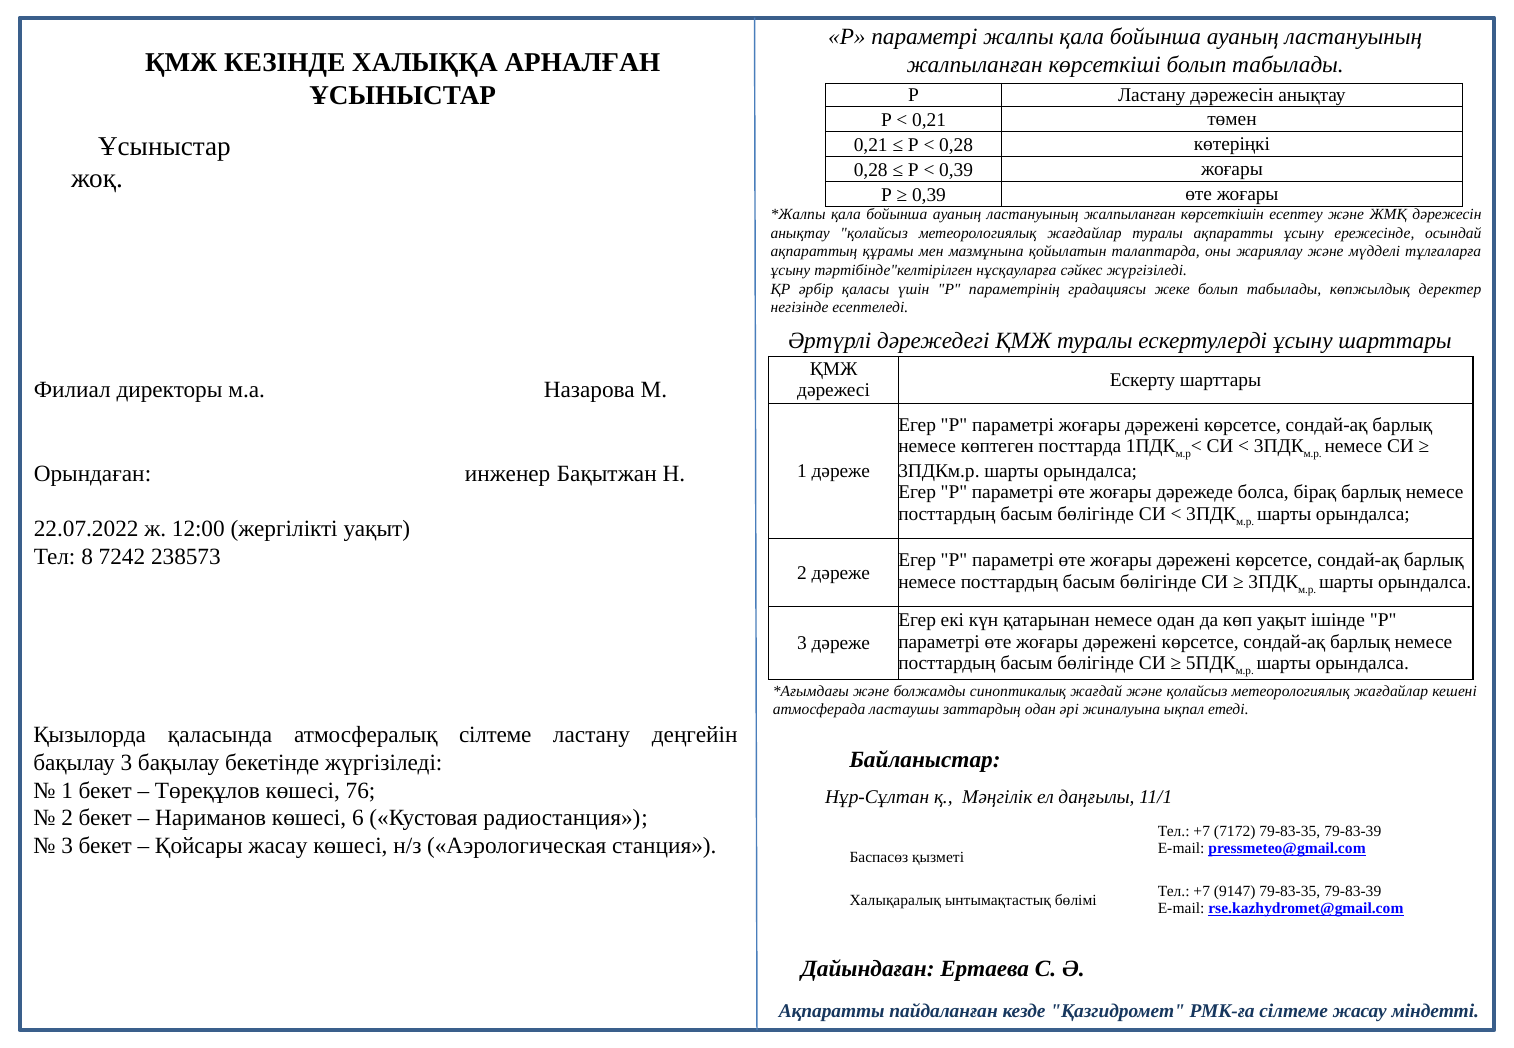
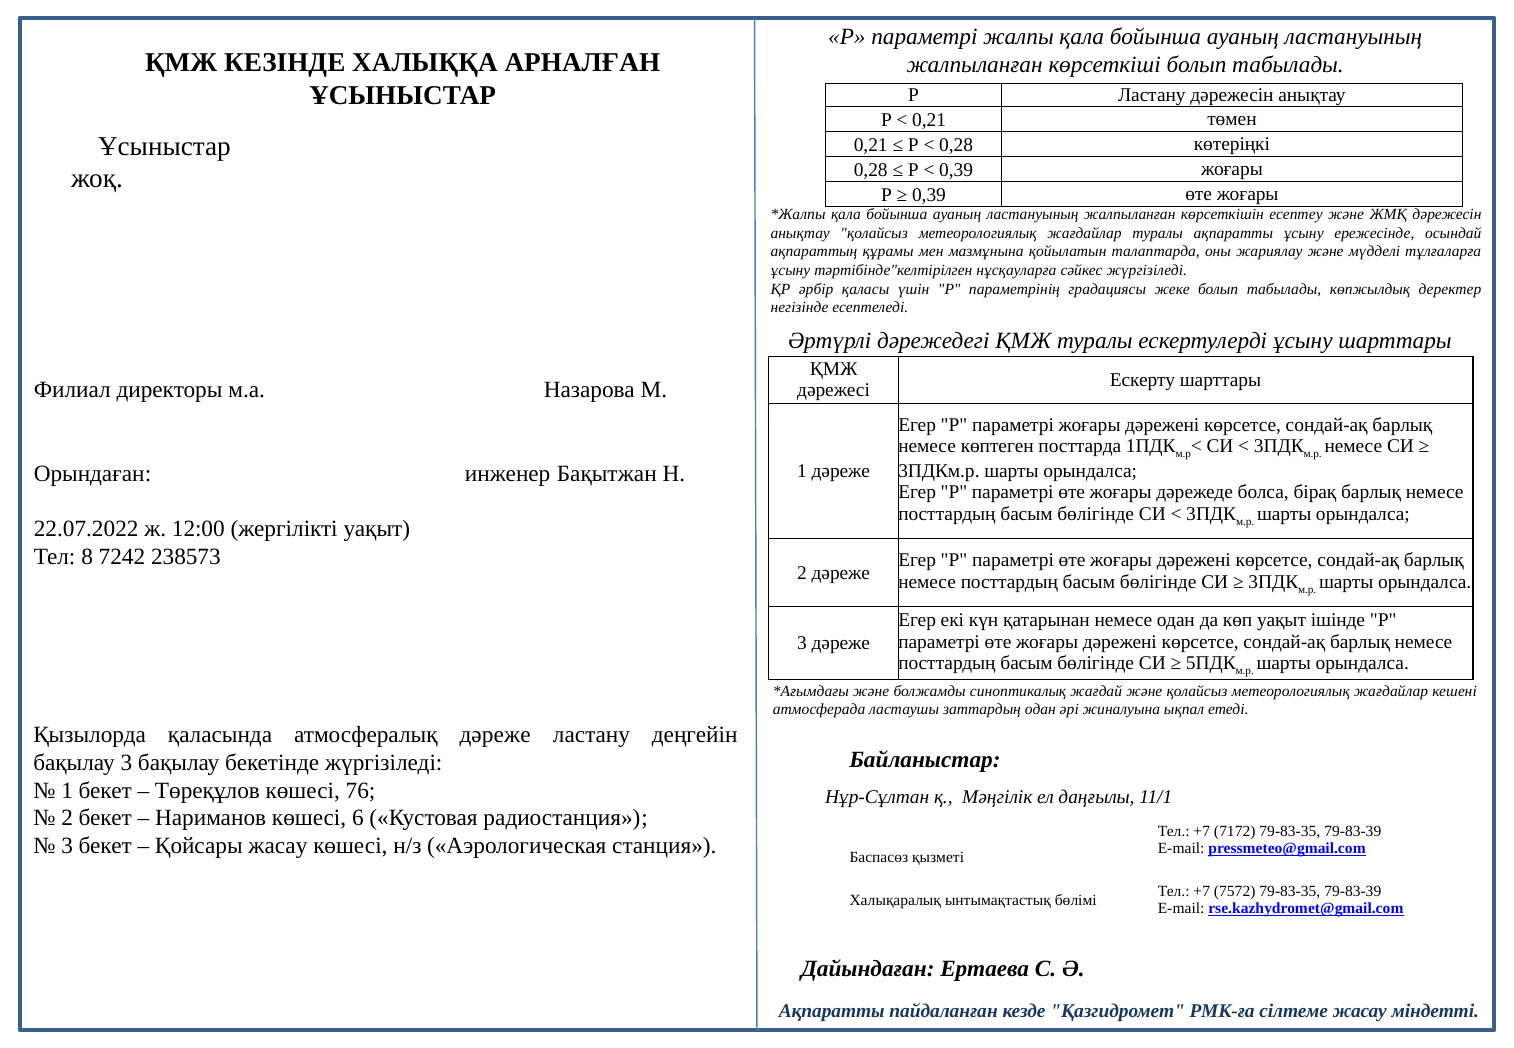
атмосфералық сілтеме: сілтеме -> дәреже (495, 735)
9147: 9147 -> 7572 (1235, 892)
